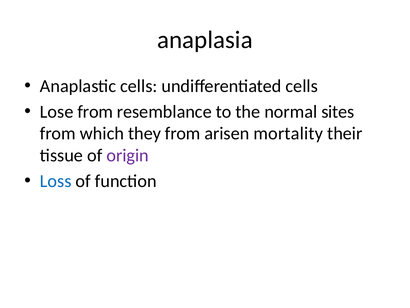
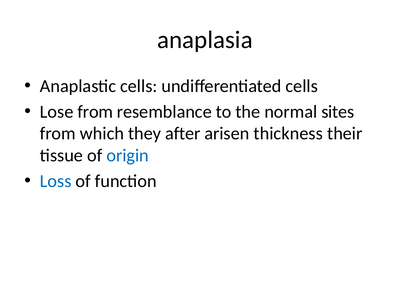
they from: from -> after (183, 133)
mortality: mortality -> thickness (288, 133)
origin colour: purple -> blue (128, 155)
